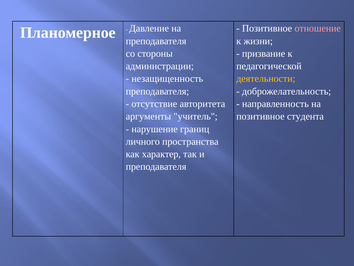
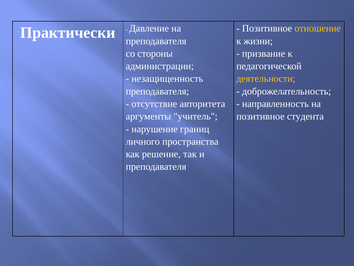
отношение colour: pink -> yellow (318, 28)
Планомерное: Планомерное -> Практически (68, 33)
характер: характер -> решение (161, 154)
